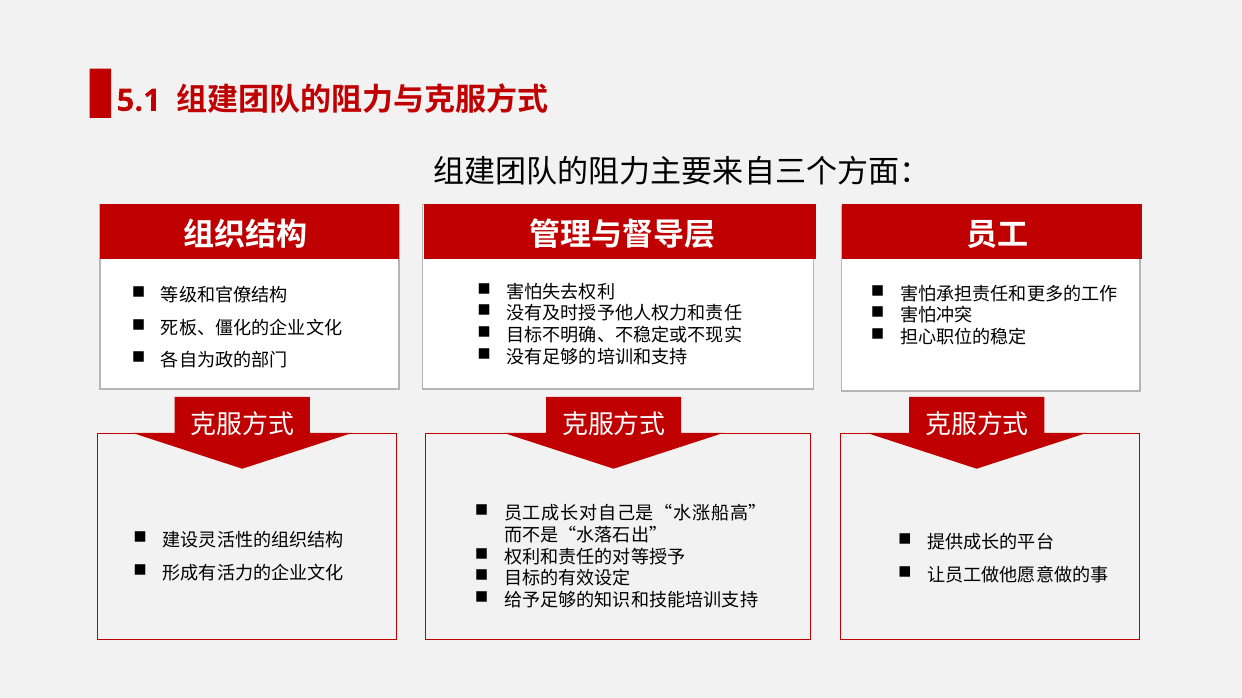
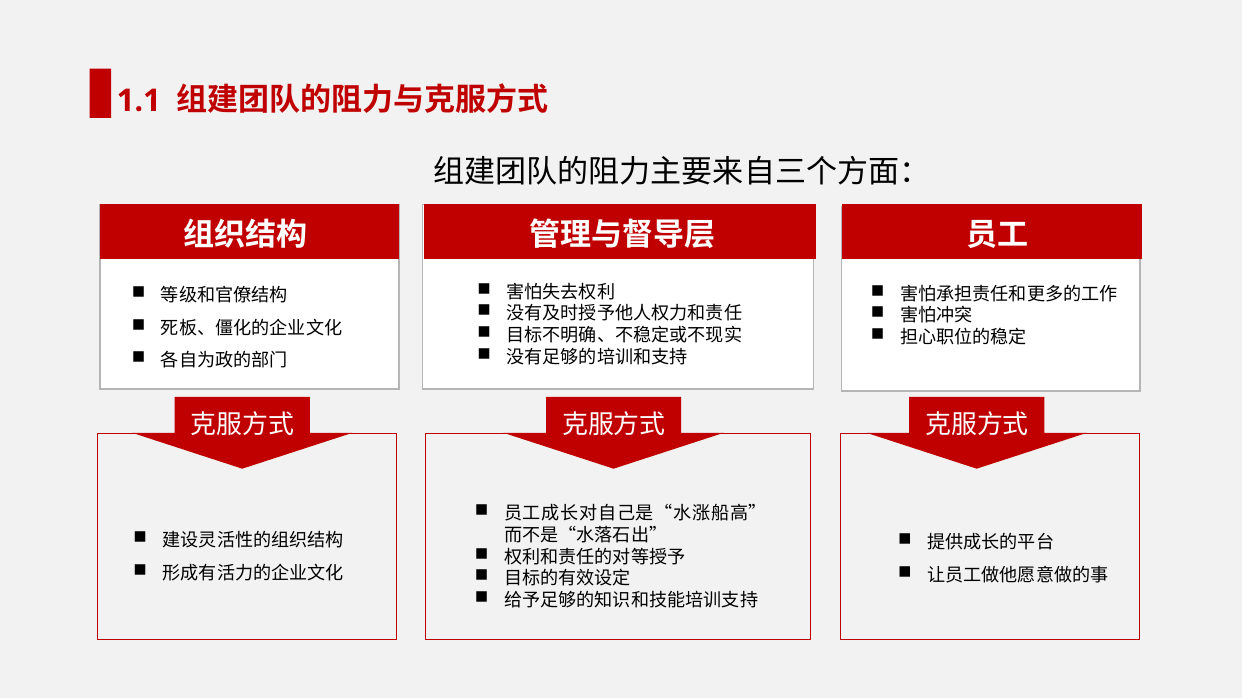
5.1: 5.1 -> 1.1 (139, 101)
